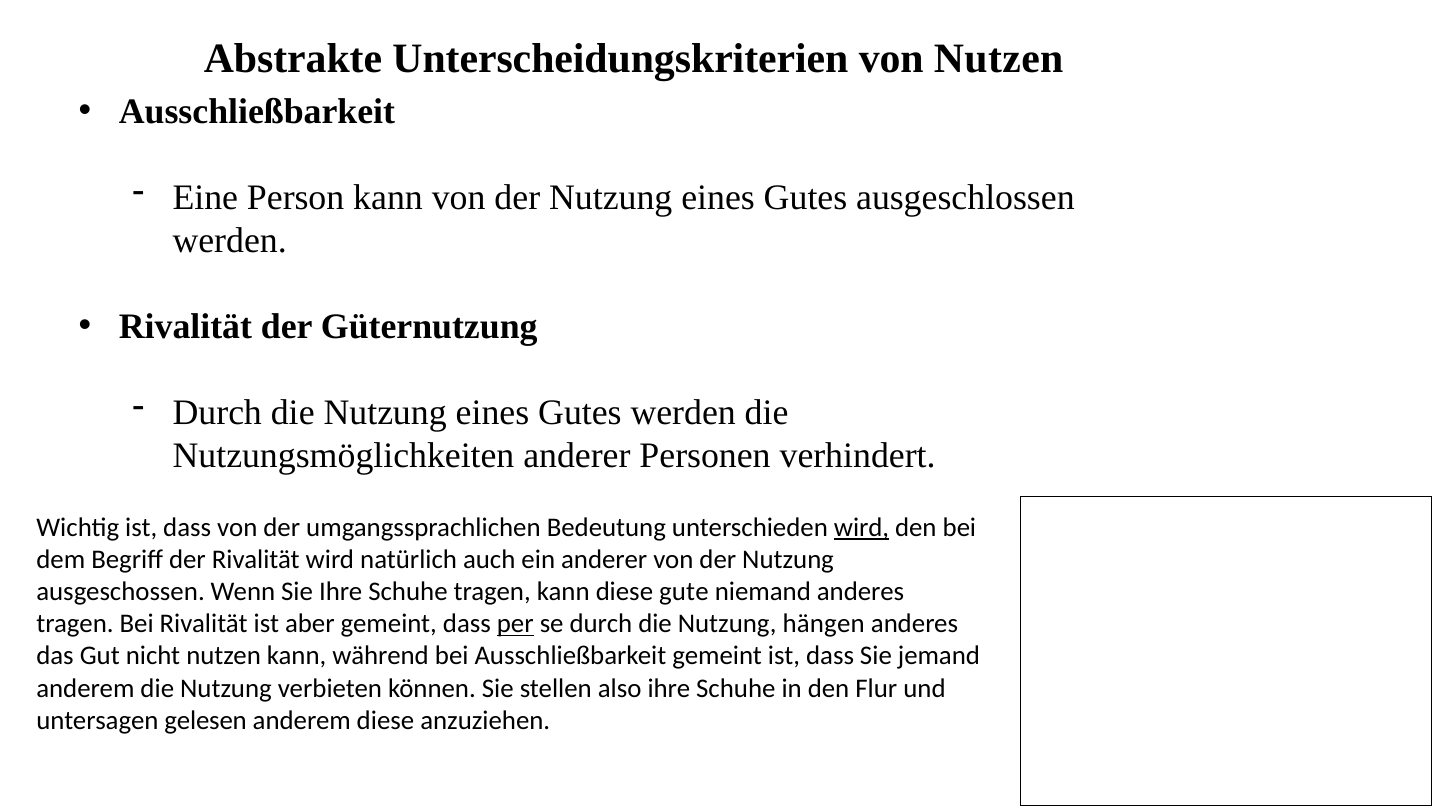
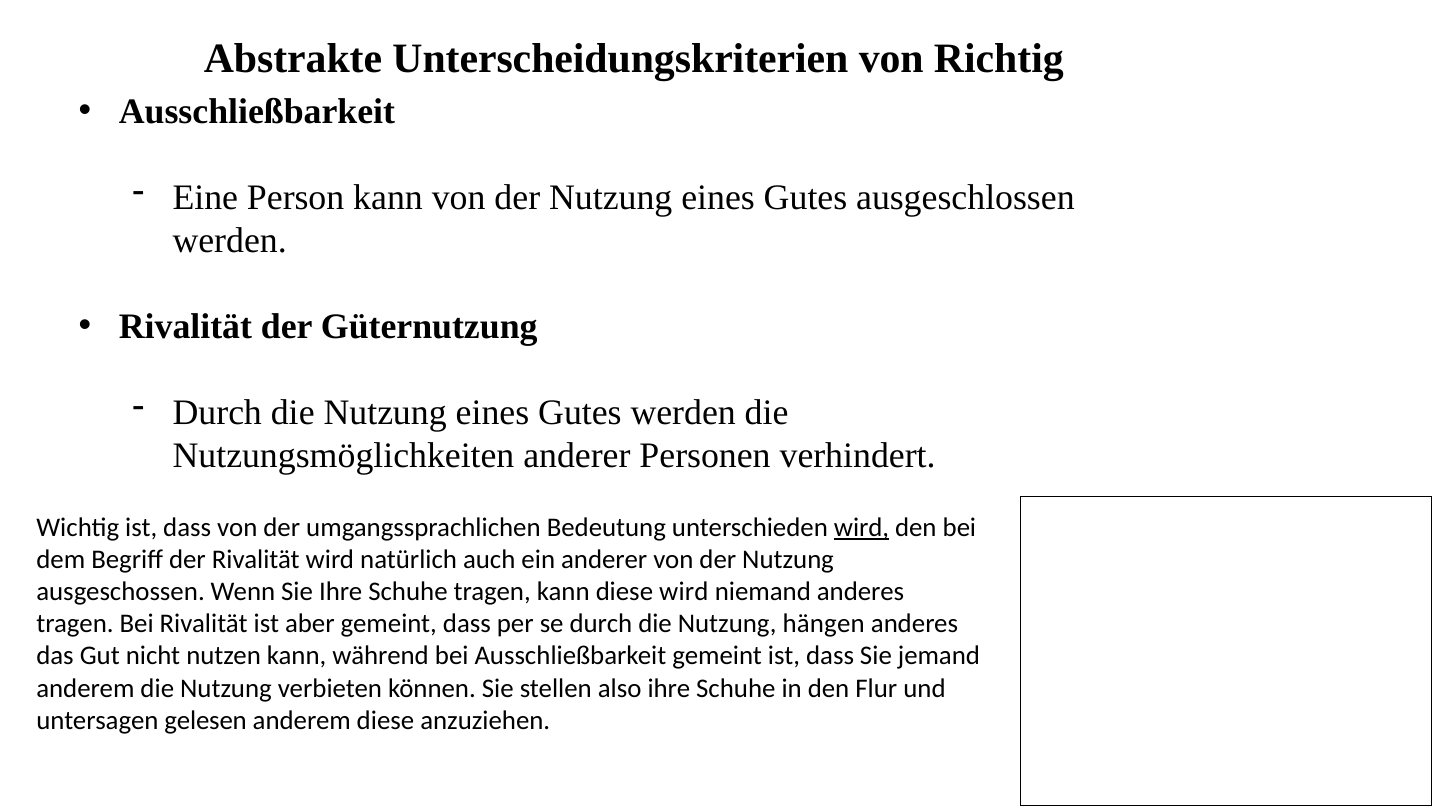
von Nutzen: Nutzen -> Richtig (999, 59)
diese gute: gute -> wird (684, 591)
per underline: present -> none (515, 623)
